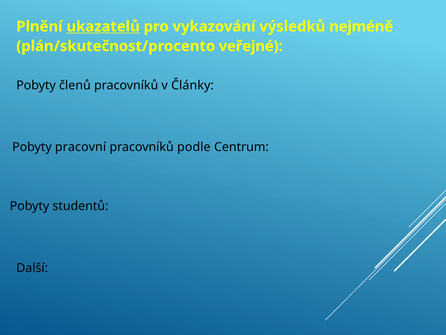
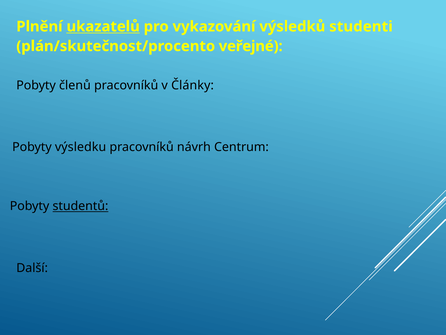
nejméně: nejméně -> studenti (361, 27)
pracovní: pracovní -> výsledku (81, 147)
podle: podle -> návrh (194, 147)
studentů underline: none -> present (80, 206)
